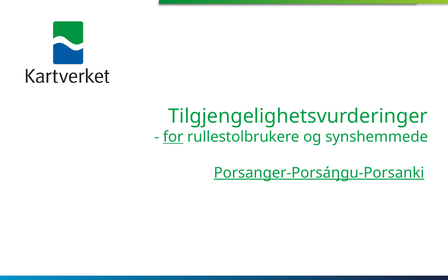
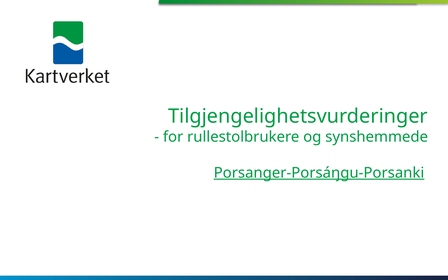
for underline: present -> none (173, 137)
